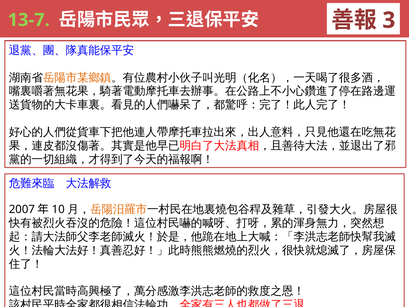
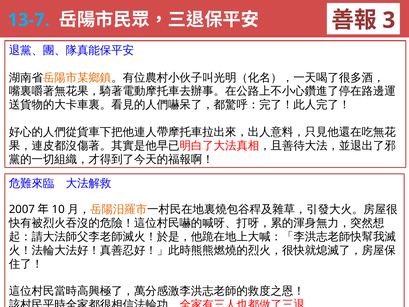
13-7 colour: light green -> light blue (29, 20)
